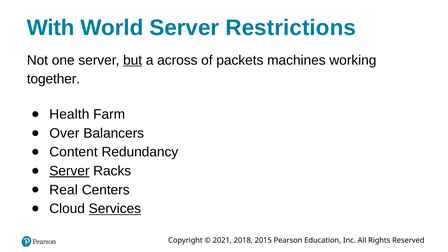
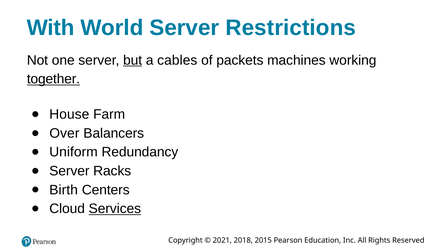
across: across -> cables (177, 60)
together underline: none -> present (53, 79)
Health: Health -> House (69, 114)
Content: Content -> Uniform (73, 152)
Server underline: present -> none (69, 171)
Real: Real -> Birth (64, 190)
